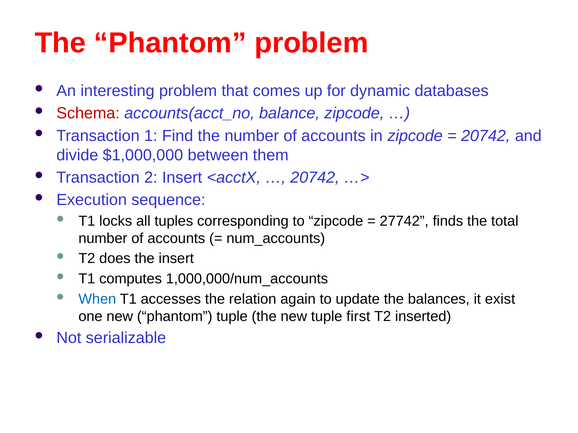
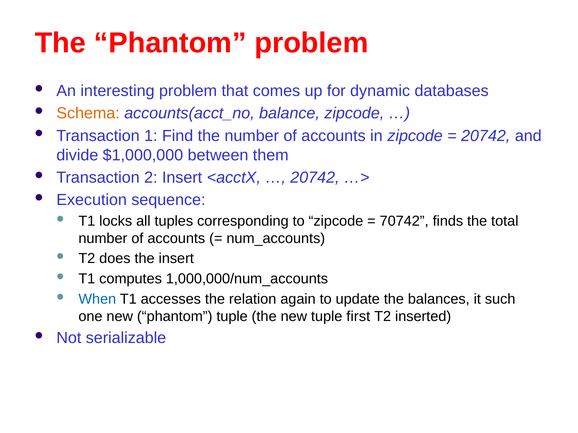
Schema colour: red -> orange (88, 113)
27742: 27742 -> 70742 (404, 221)
exist: exist -> such (500, 299)
